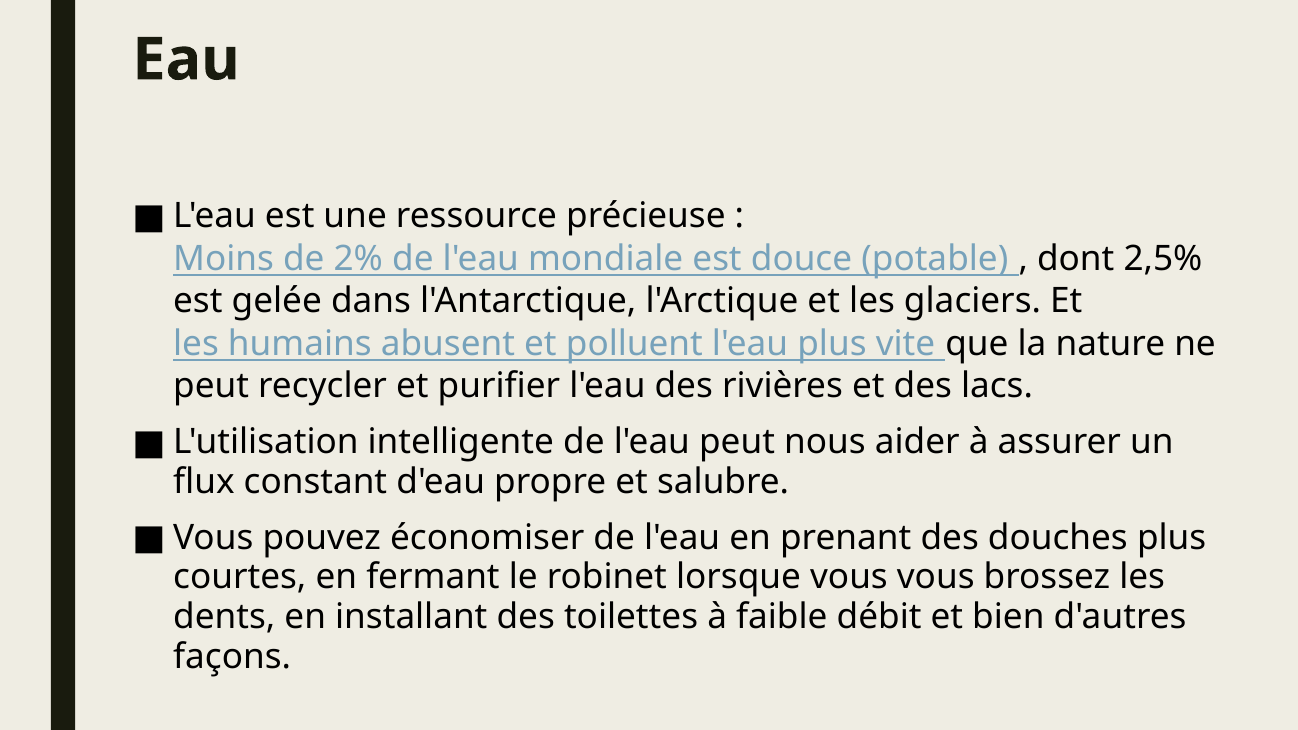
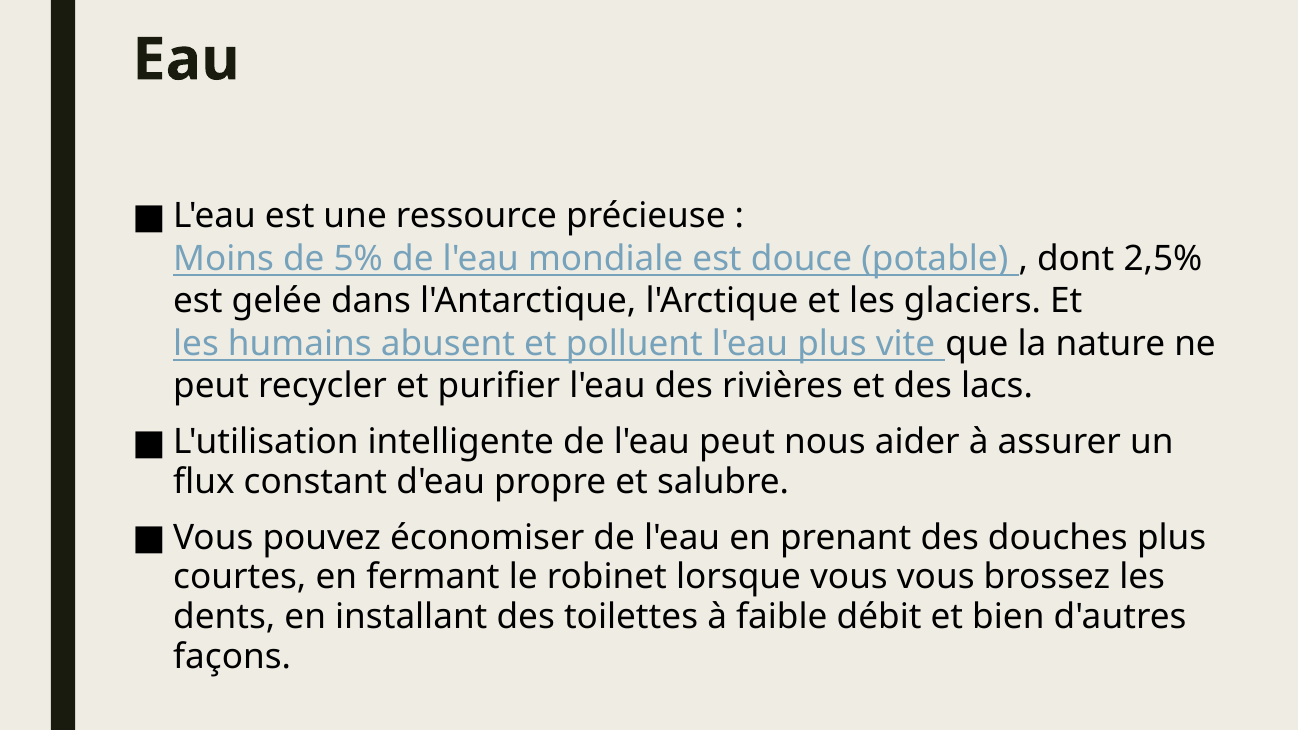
2%: 2% -> 5% (358, 259)
